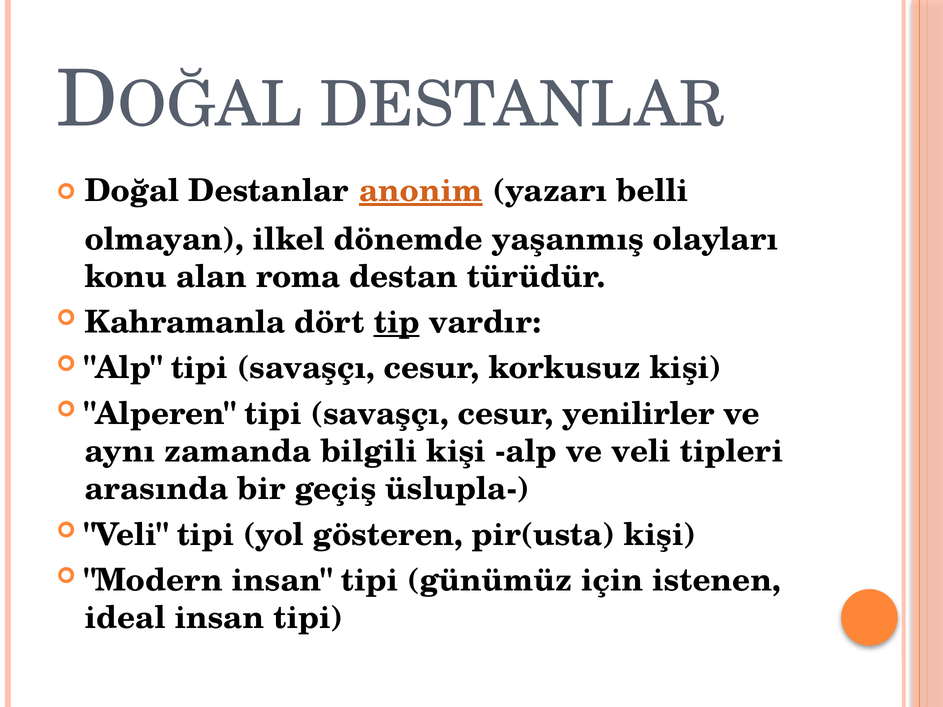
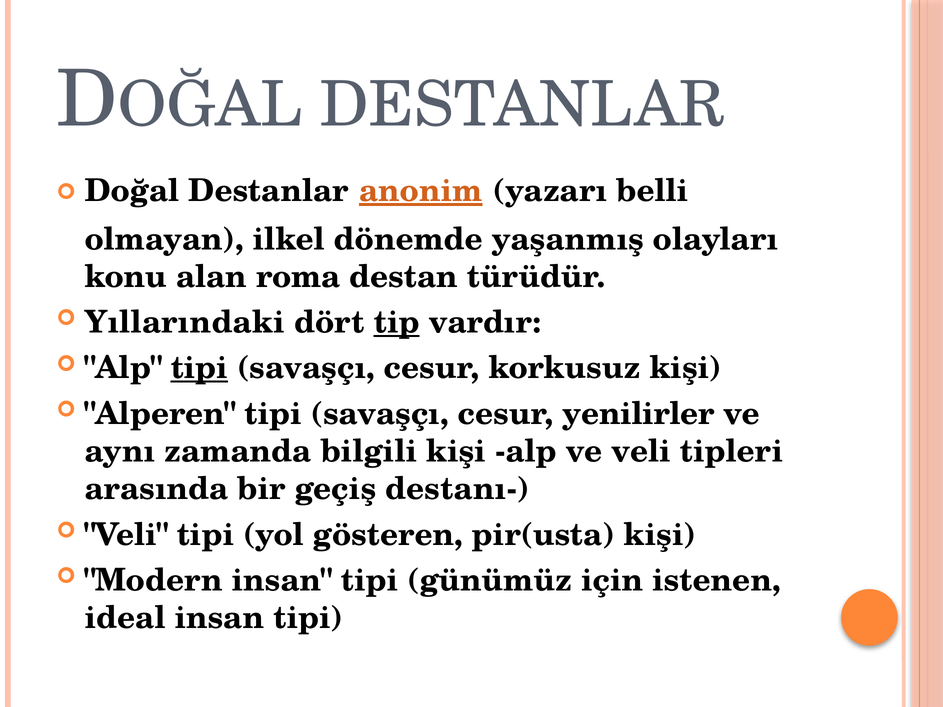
Kahramanla: Kahramanla -> Yıllarındaki (185, 323)
tipi underline: none -> present (199, 368)
üslupla-: üslupla- -> destanı- (457, 489)
